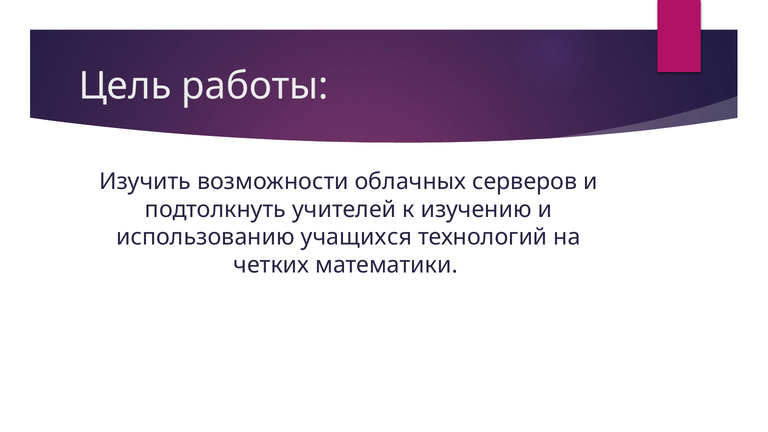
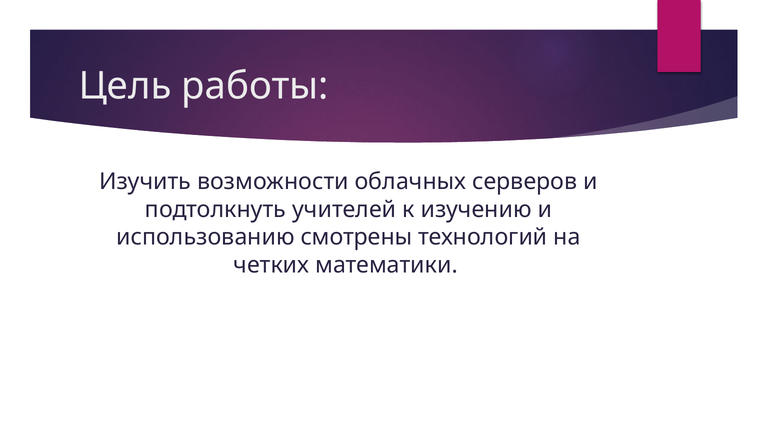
учащихся: учащихся -> смотрены (356, 237)
